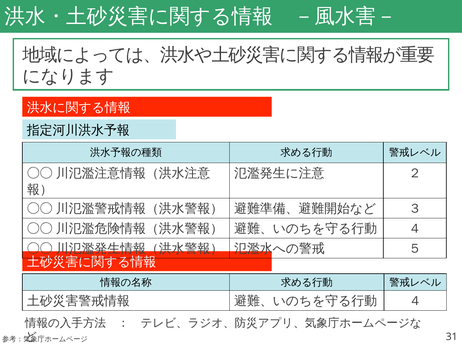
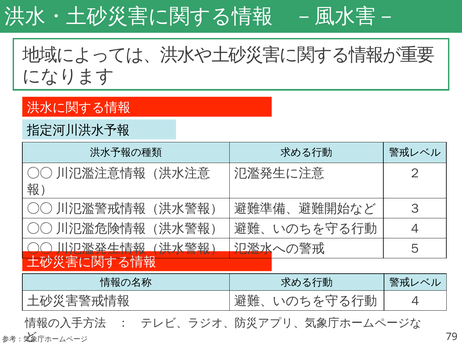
31: 31 -> 79 (452, 337)
